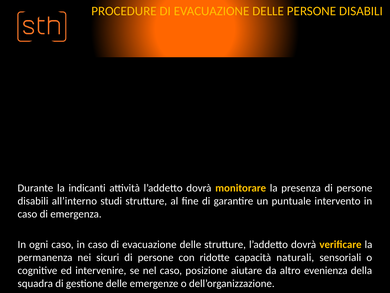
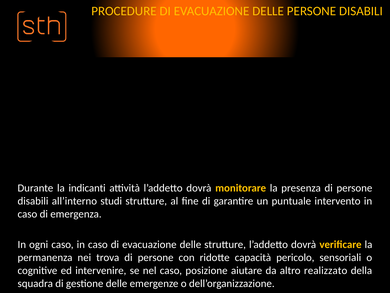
sicuri: sicuri -> trova (108, 257)
naturali: naturali -> pericolo (295, 257)
evenienza: evenienza -> realizzato (326, 270)
